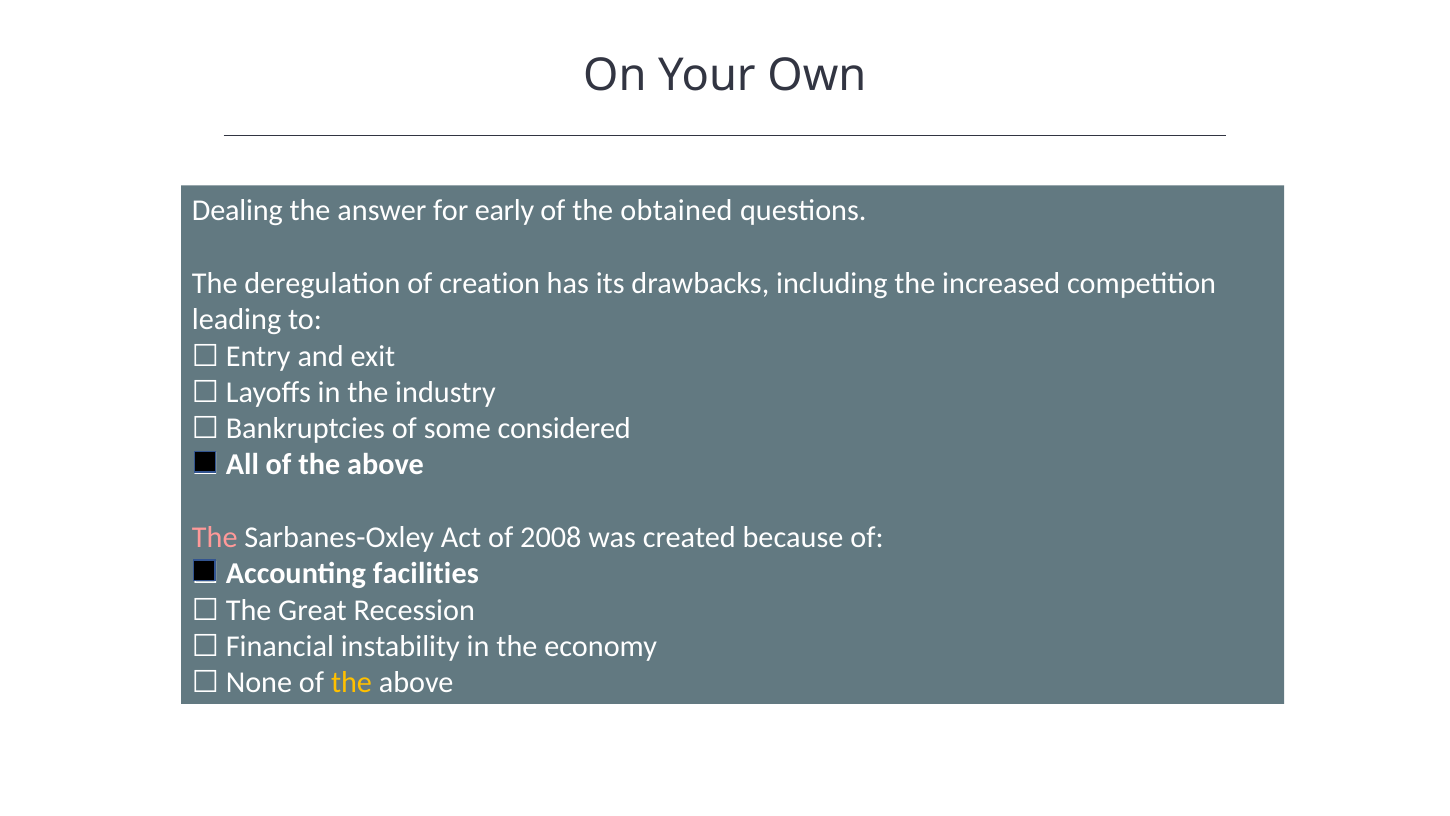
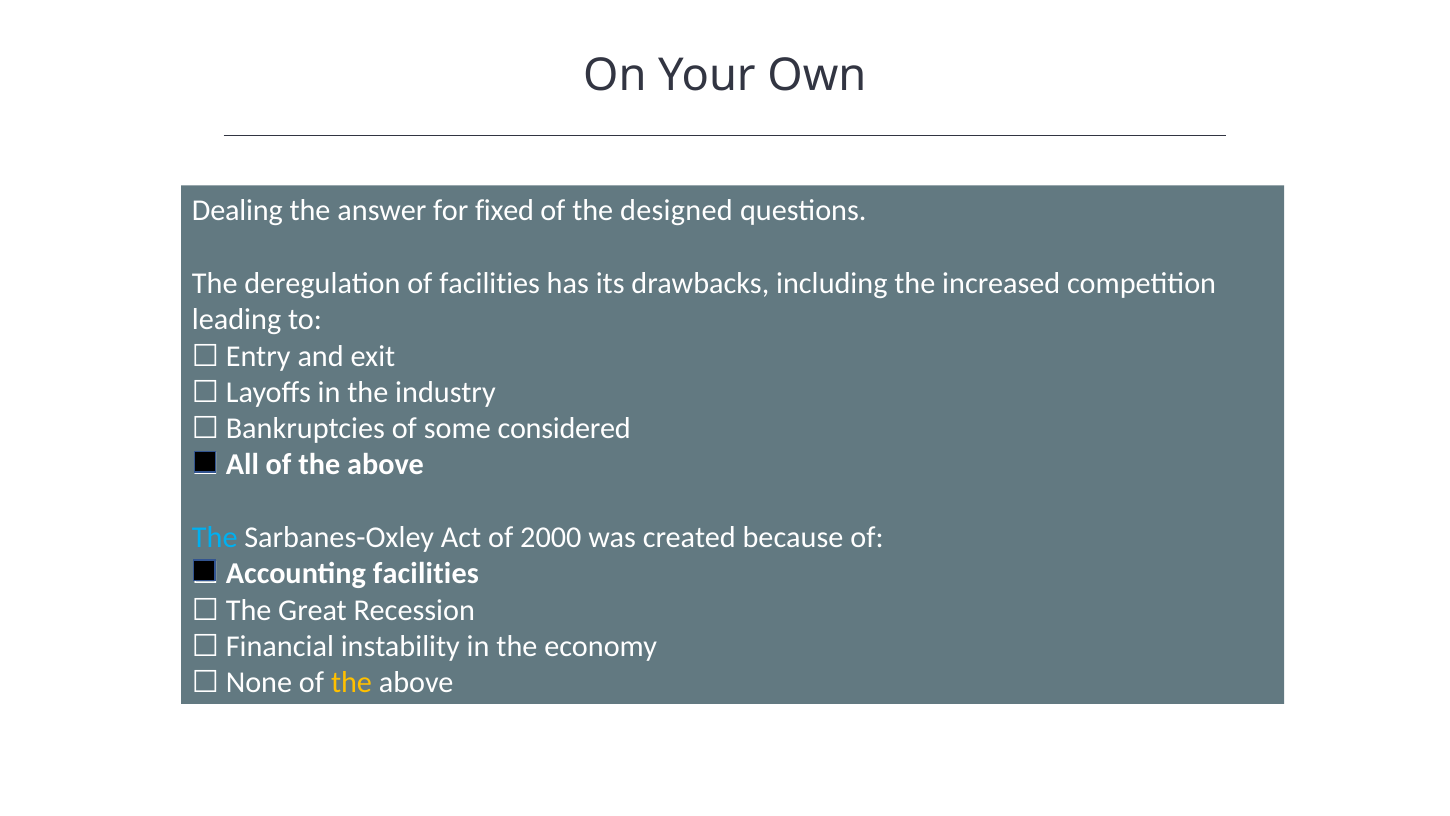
early: early -> fixed (505, 211)
obtained: obtained -> designed (676, 211)
of creation: creation -> facilities (490, 283)
The colour: pink -> light blue (215, 537)
2008: 2008 -> 2000 (551, 537)
